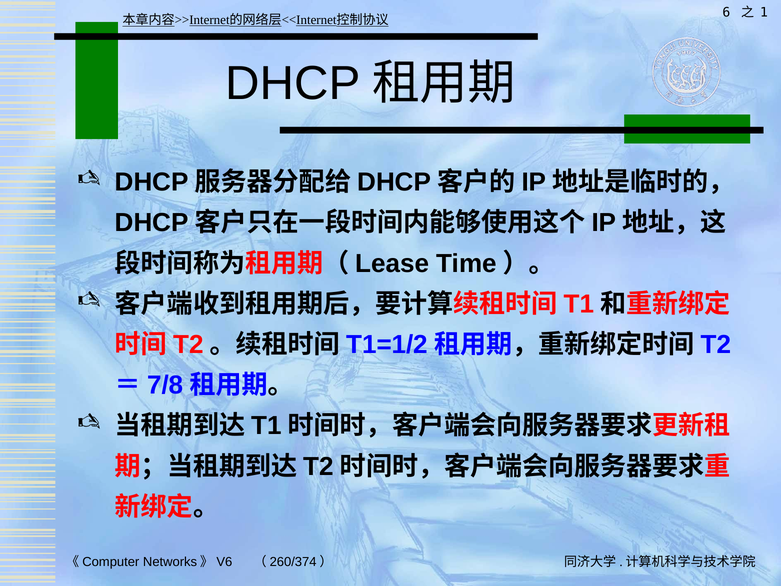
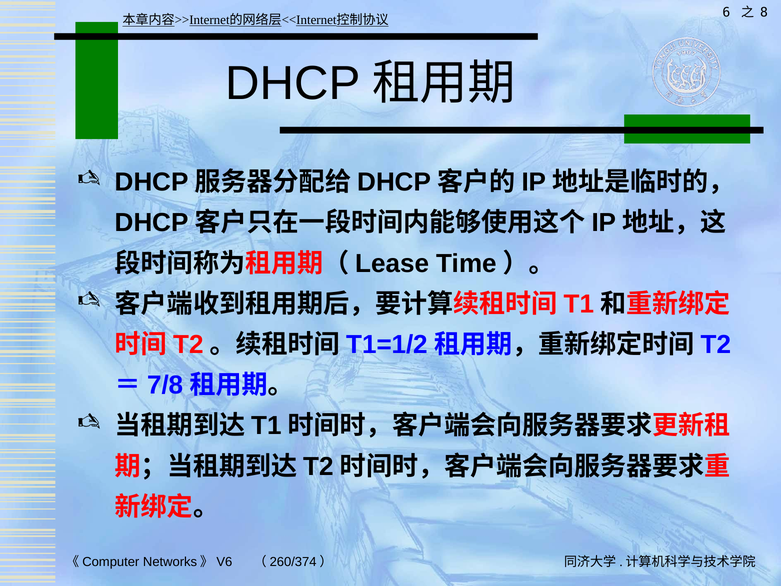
1: 1 -> 8 (764, 13)
